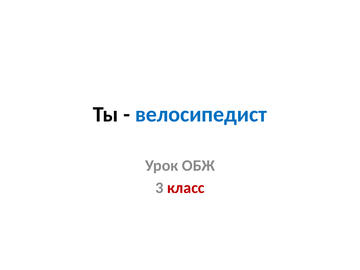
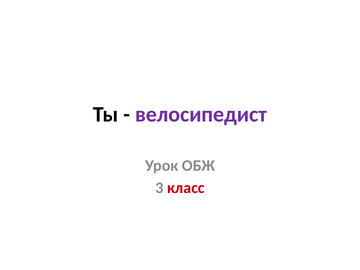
велосипедист colour: blue -> purple (201, 114)
